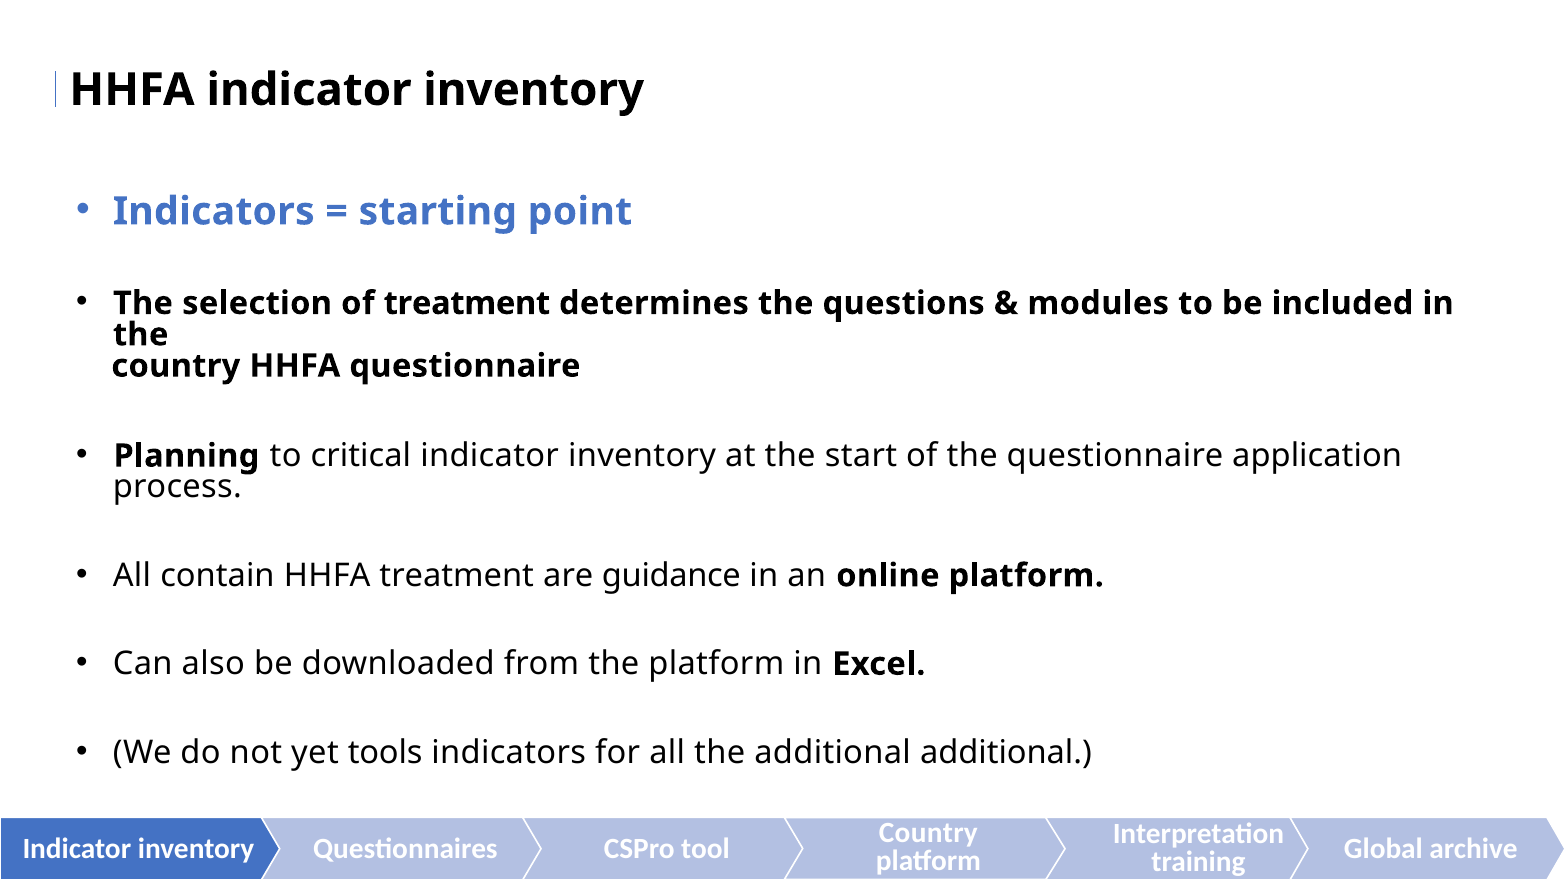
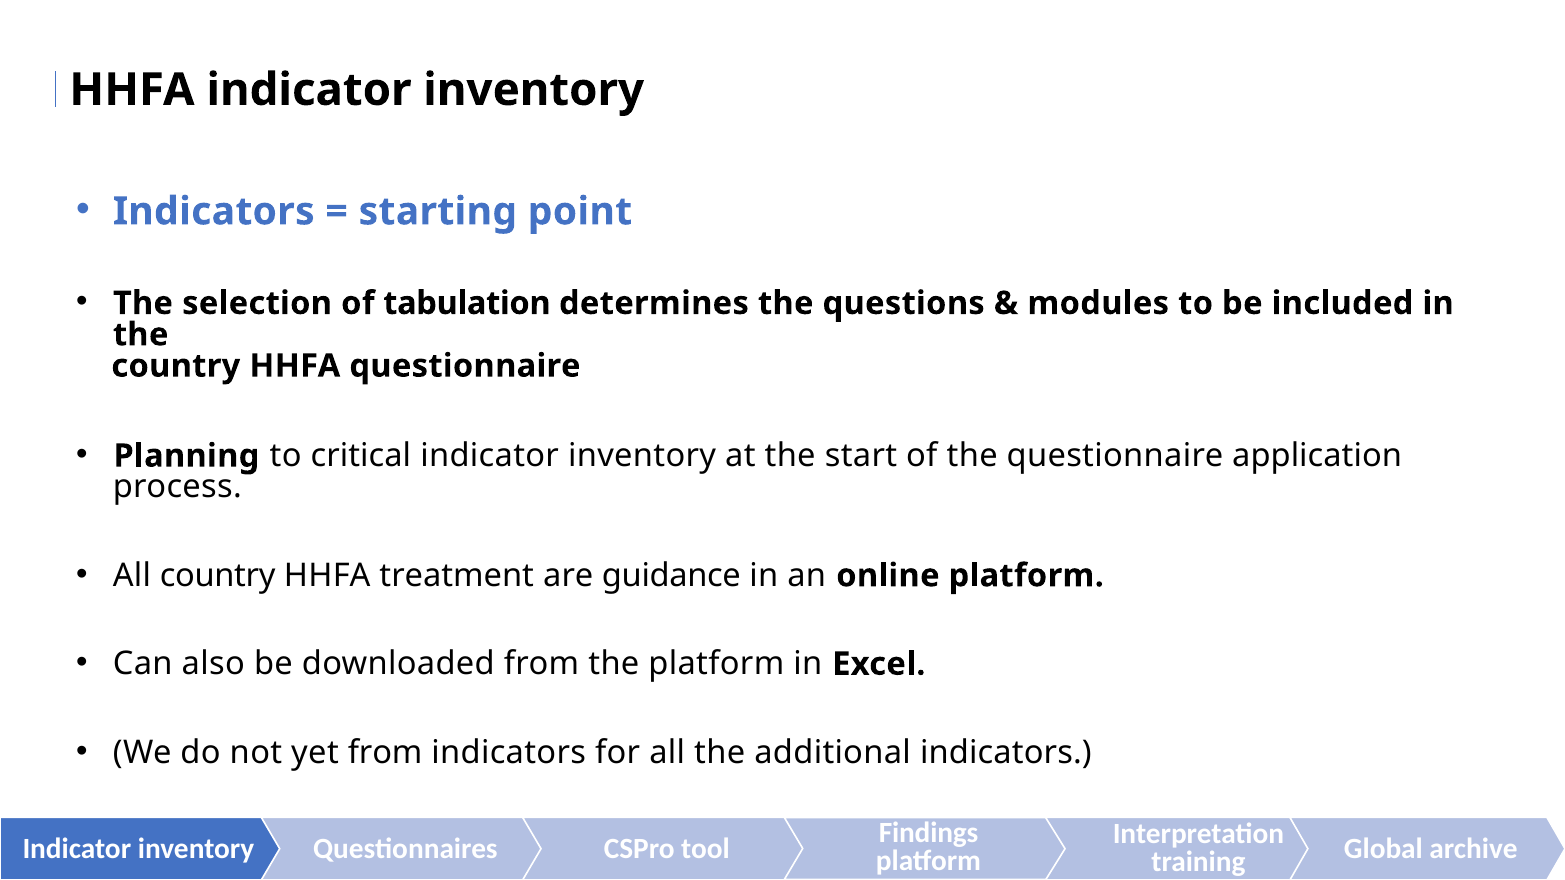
of treatment: treatment -> tabulation (467, 303)
All contain: contain -> country (218, 576)
yet tools: tools -> from (385, 753)
additional additional: additional -> indicators (1006, 753)
Country: Country -> Findings (929, 833)
